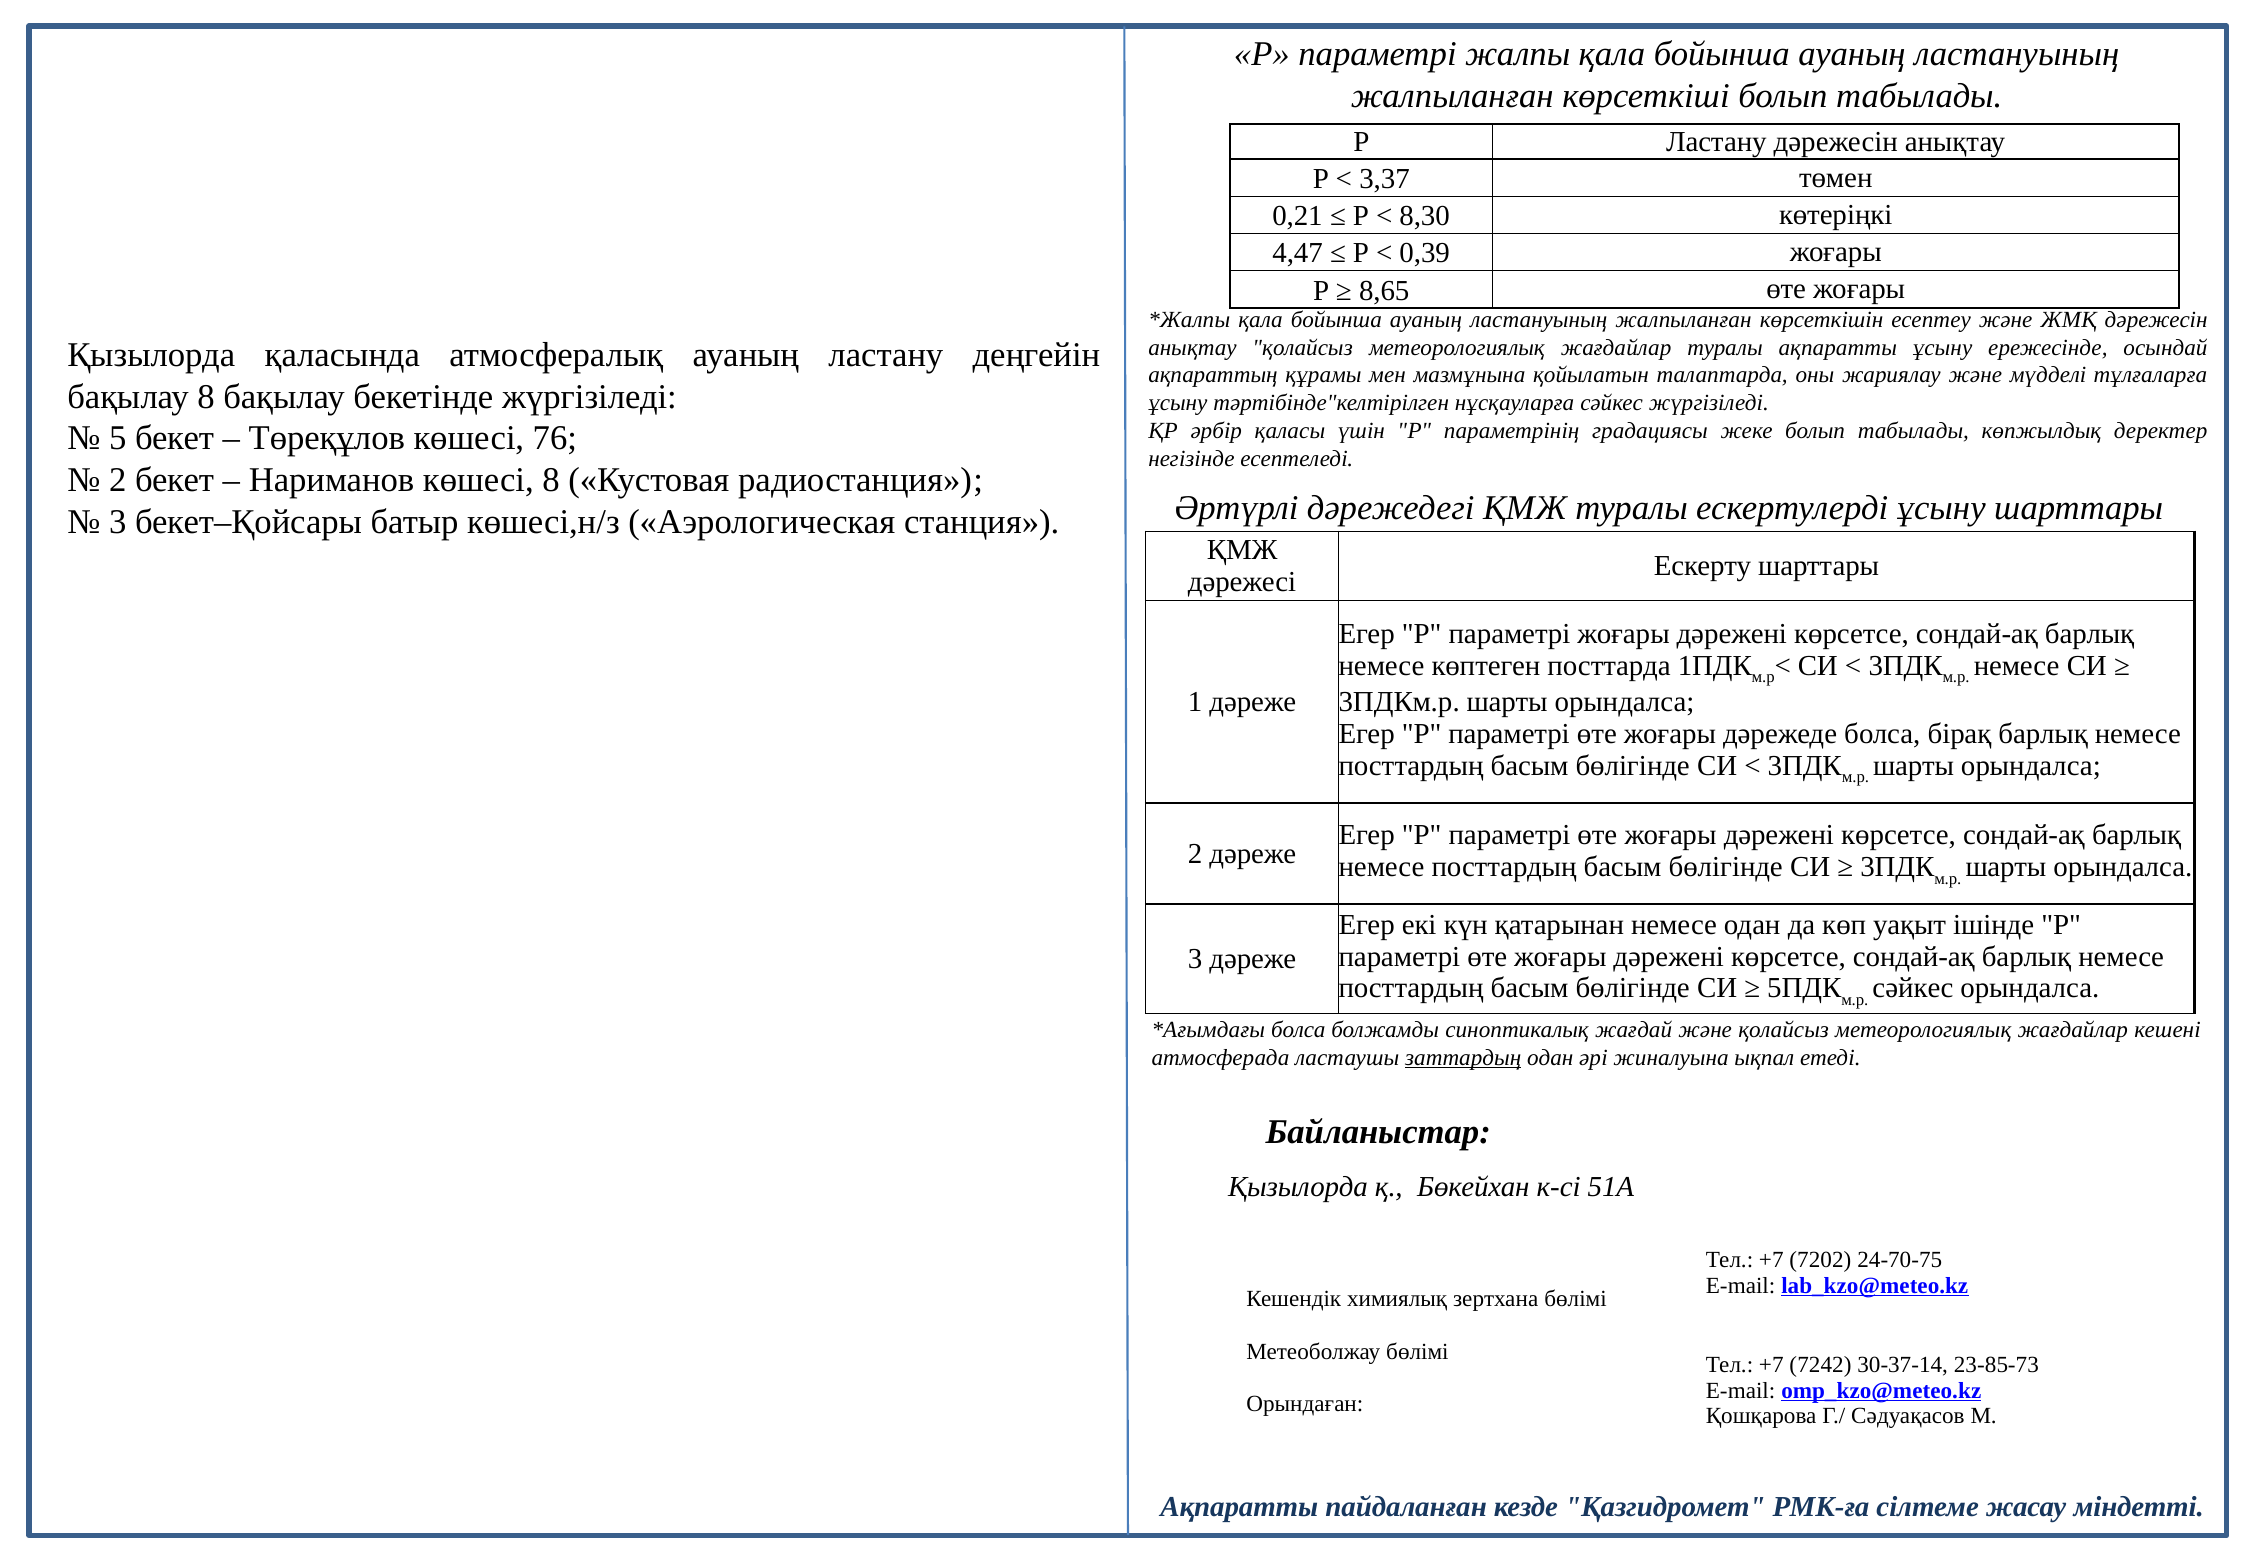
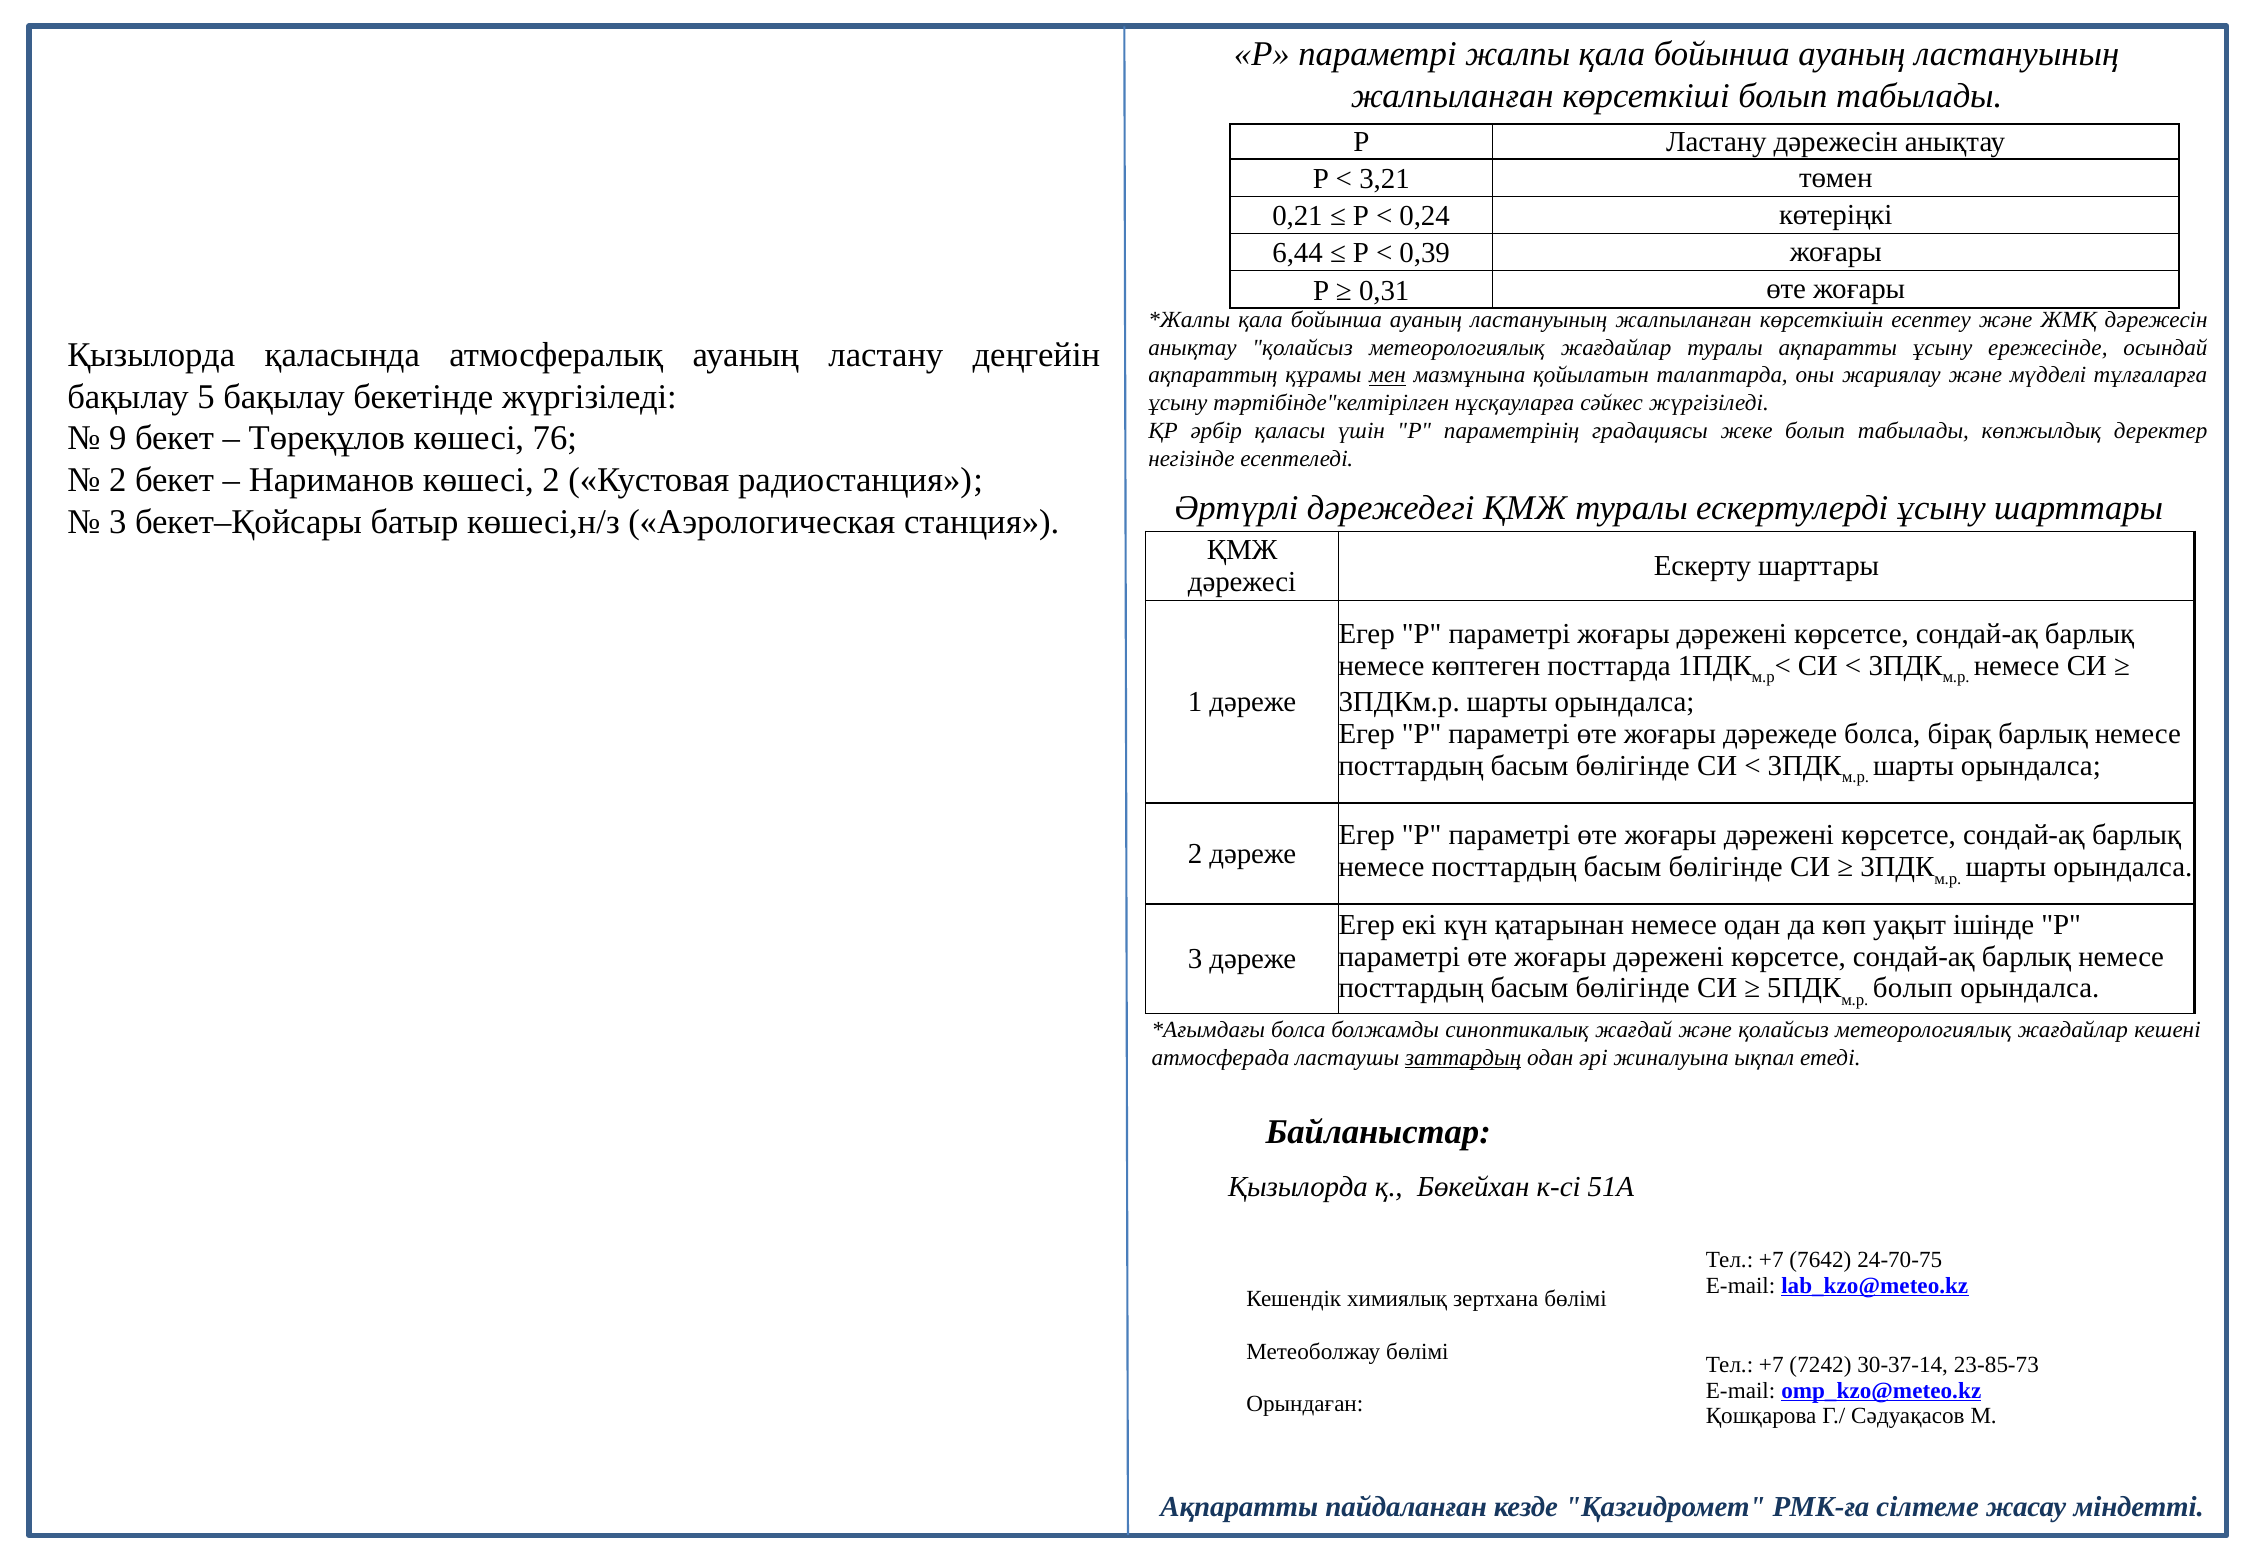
3,37: 3,37 -> 3,21 (1385, 179)
8,30: 8,30 -> 0,24 (1425, 216)
4,47: 4,47 -> 6,44 (1298, 253)
8,65: 8,65 -> 0,31 (1384, 291)
мен underline: none -> present (1388, 375)
бақылау 8: 8 -> 5 (206, 397)
5: 5 -> 9 (118, 438)
көшесі 8: 8 -> 2 (551, 480)
сәйкес: сәйкес -> болып (1913, 988)
7202: 7202 -> 7642 (1820, 1260)
